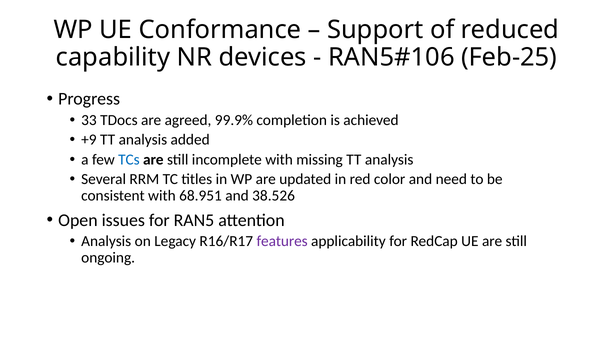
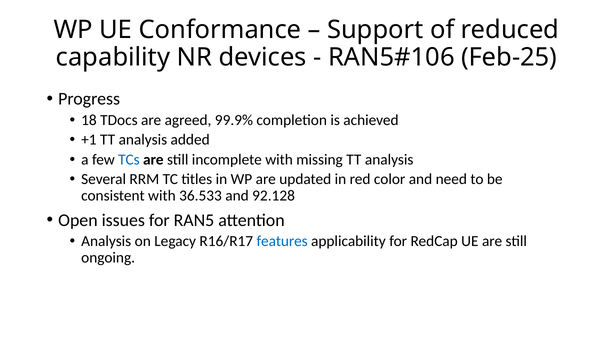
33: 33 -> 18 (89, 120)
+9: +9 -> +1 (89, 140)
68.951: 68.951 -> 36.533 (201, 196)
38.526: 38.526 -> 92.128 (274, 196)
features colour: purple -> blue (282, 241)
